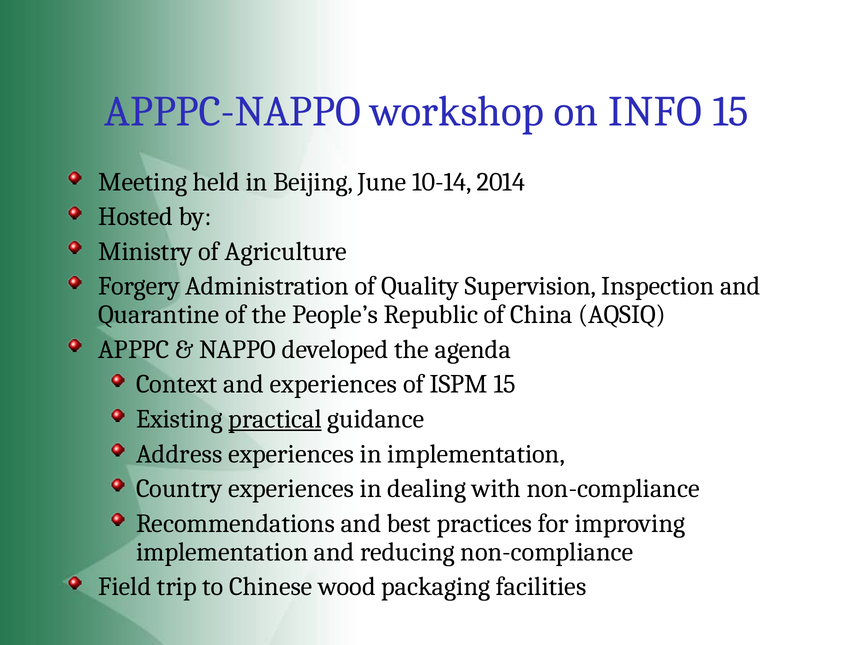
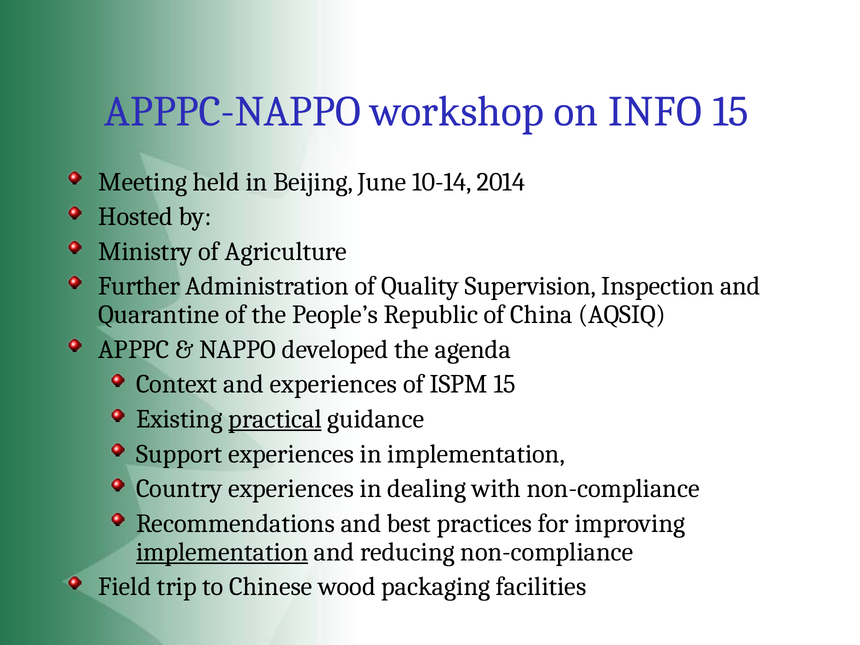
Forgery: Forgery -> Further (139, 286)
Address: Address -> Support (179, 454)
implementation underline: none -> present (222, 552)
